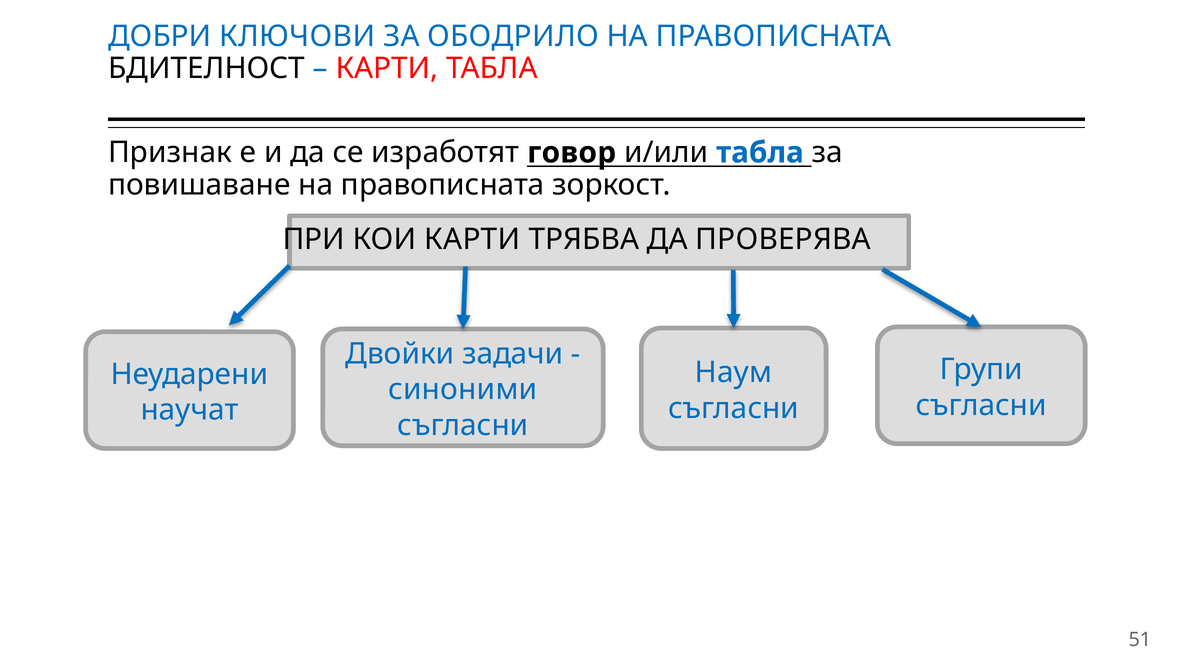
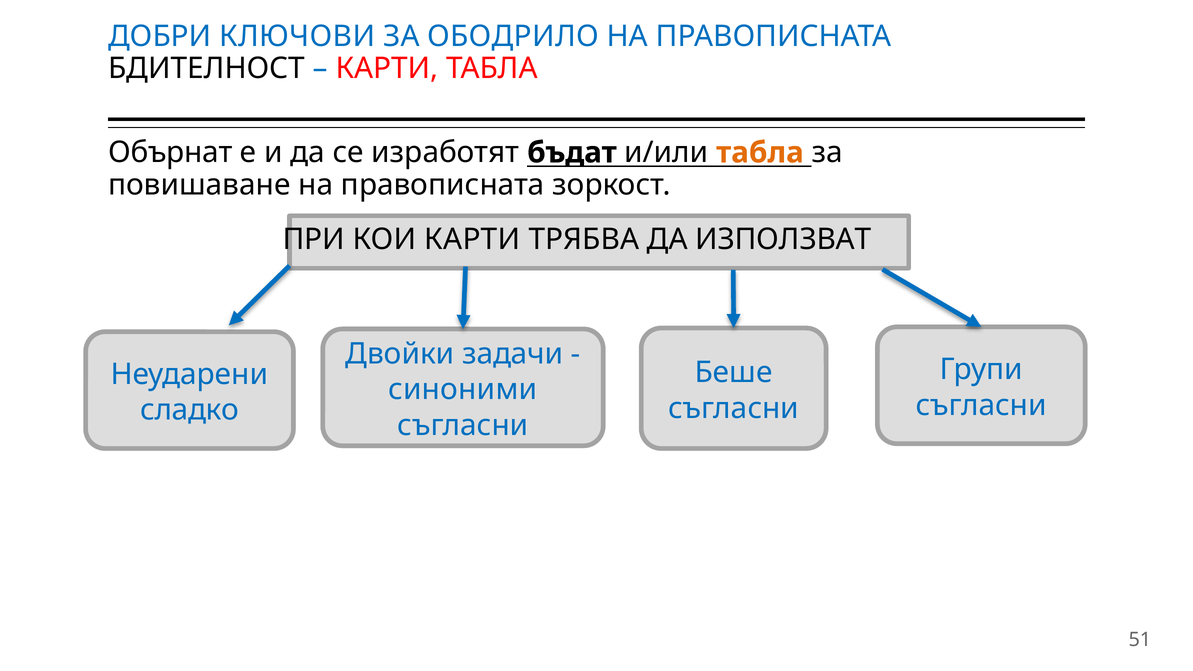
Признак: Признак -> Обърнат (170, 153)
говор: говор -> бъдат (572, 153)
табла colour: blue -> orange (760, 153)
ПРОВЕРЯВА: ПРОВЕРЯВА -> ИЗПОЛЗВАТ (783, 239)
Наум: Наум -> Беше (734, 372)
научат: научат -> сладко (190, 410)
